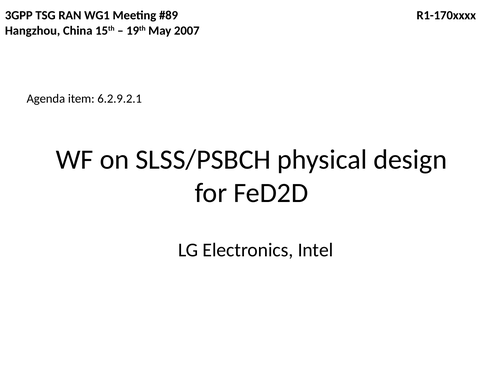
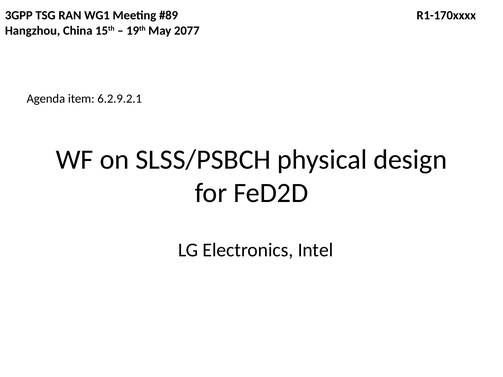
2007: 2007 -> 2077 (187, 31)
